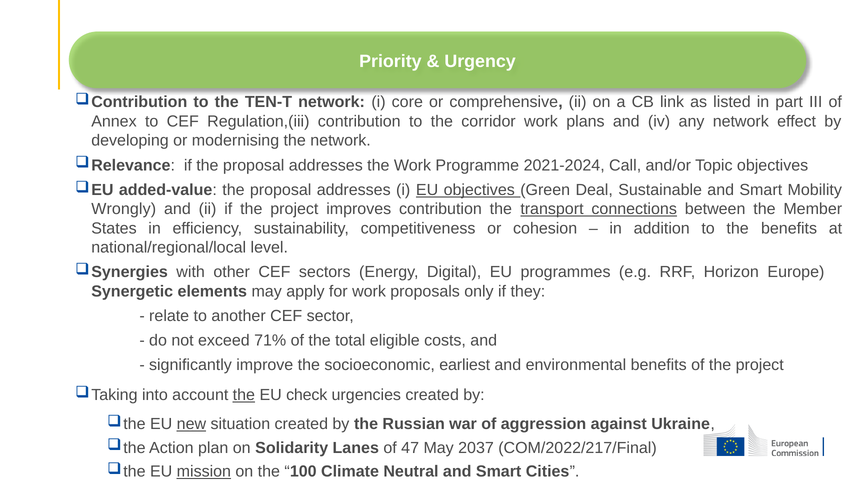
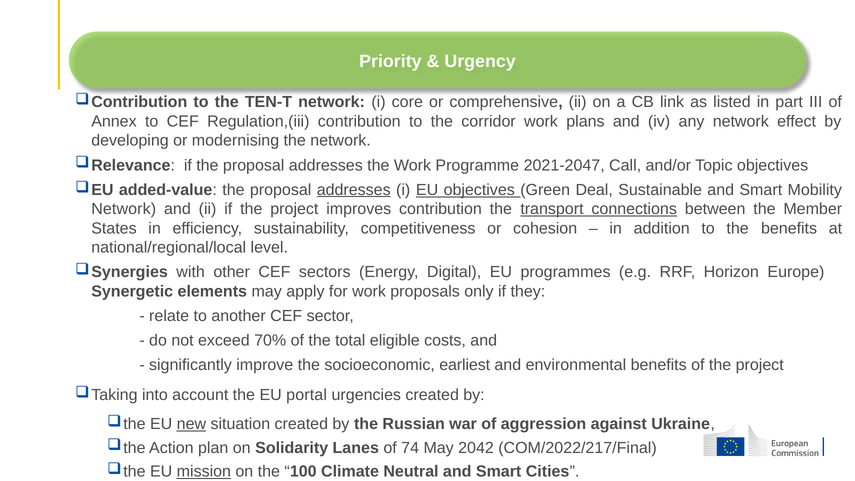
2021-2024: 2021-2024 -> 2021-2047 (564, 165)
addresses underline: none -> present (354, 190)
Wrongly: Wrongly -> Network (124, 209)
71%: 71% -> 70% (270, 341)
the underline: present -> none (244, 395)
check: check -> portal (307, 395)
47: 47 -> 74 (410, 448)
2037: 2037 -> 2042 (476, 448)
